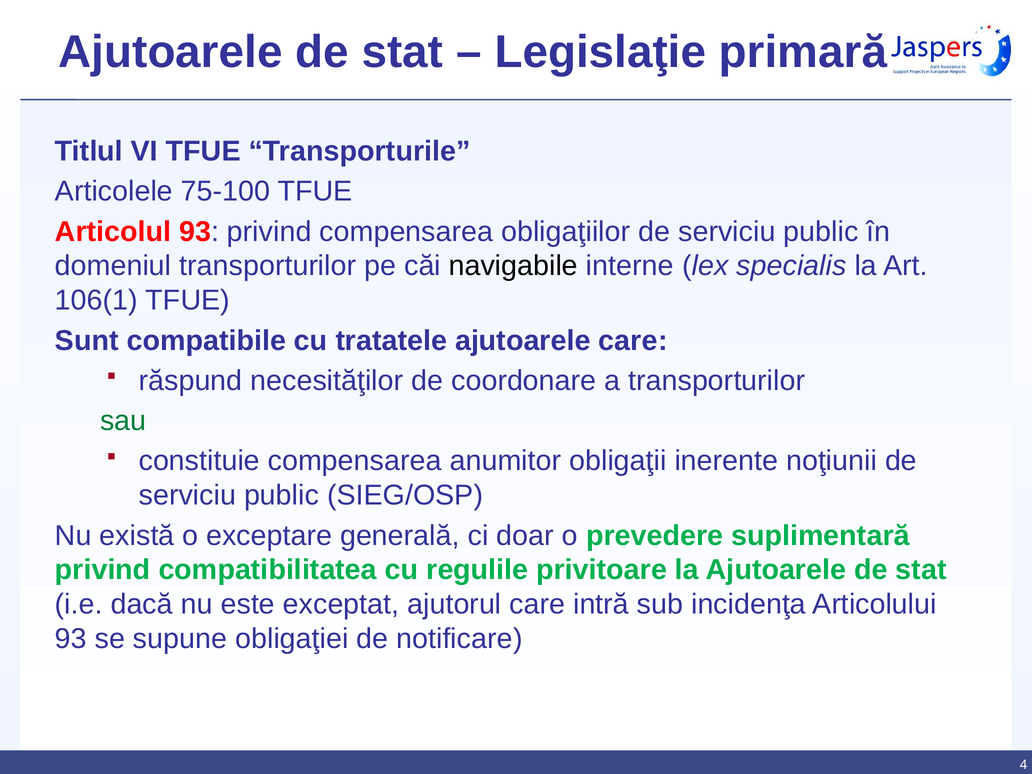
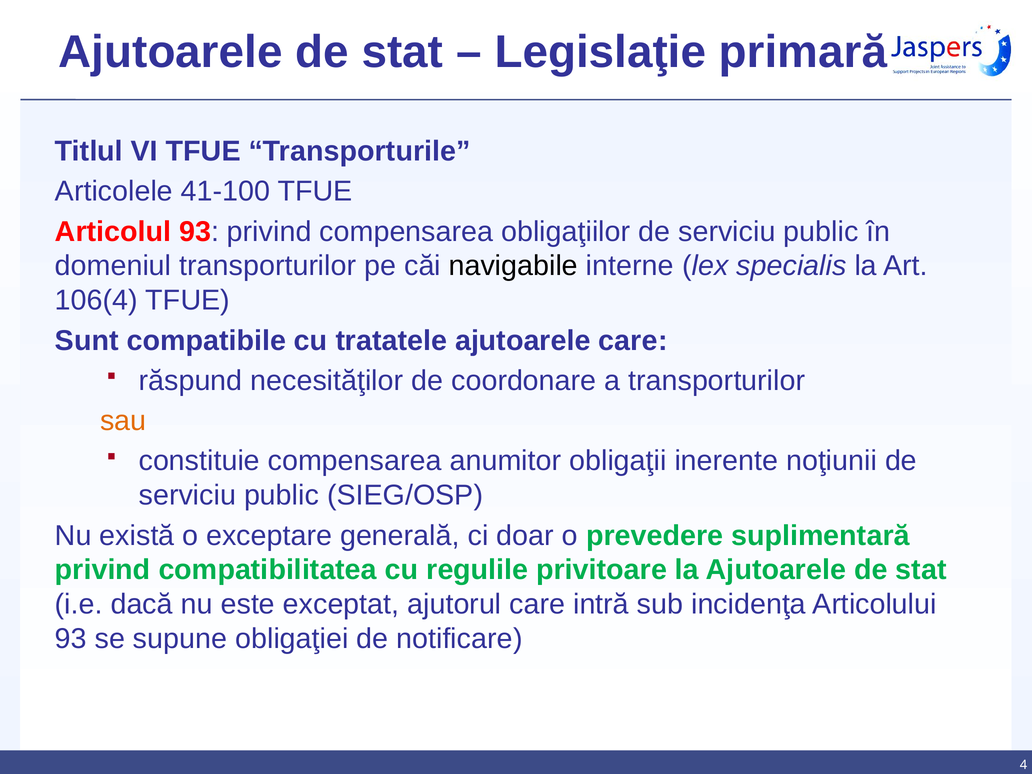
75-100: 75-100 -> 41-100 (226, 191)
106(1: 106(1 -> 106(4 (96, 300)
sau colour: green -> orange (123, 421)
